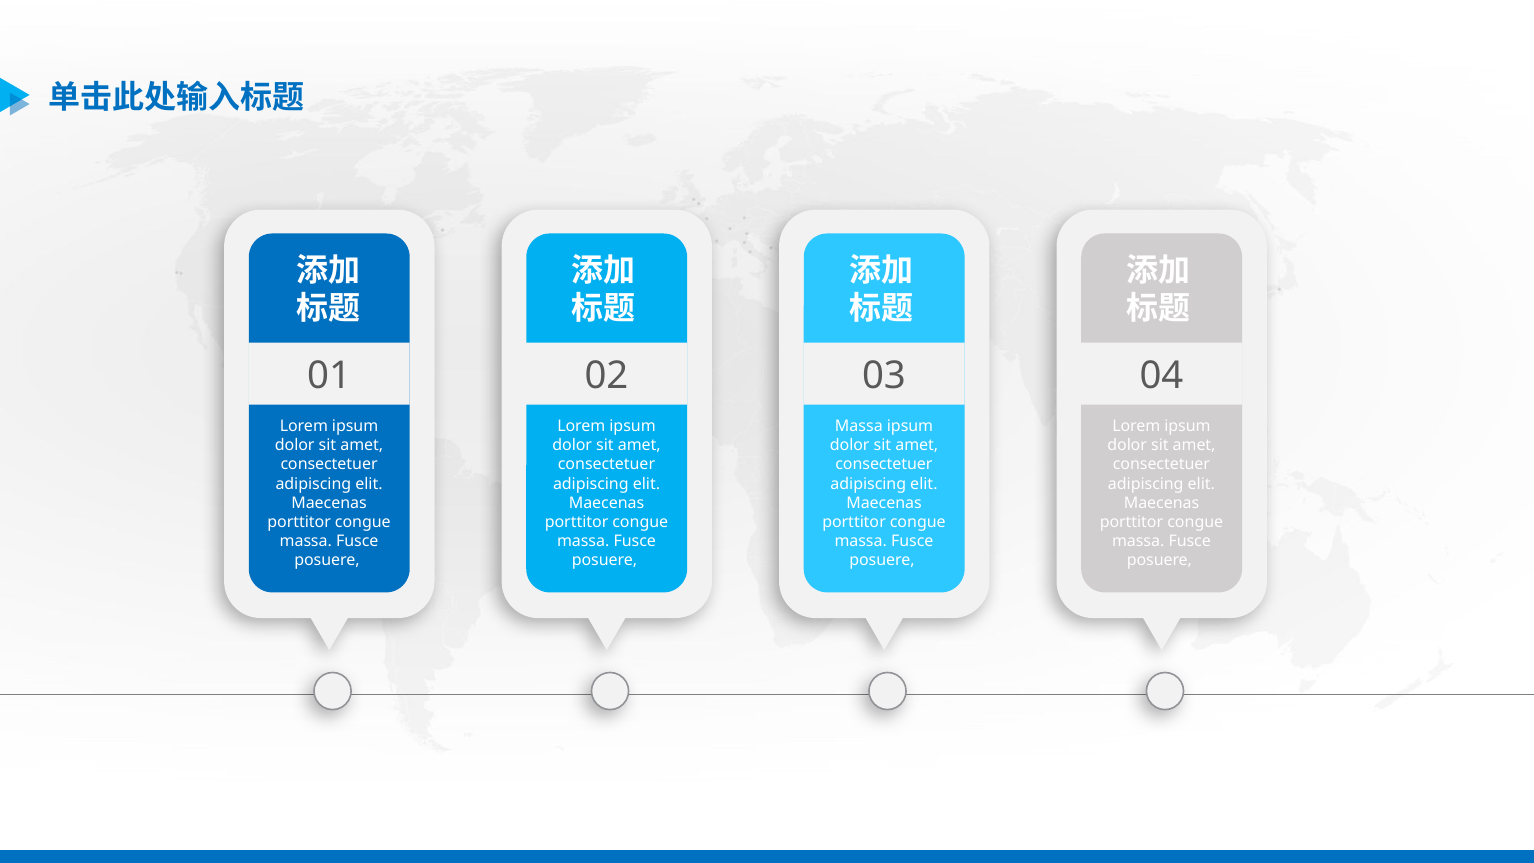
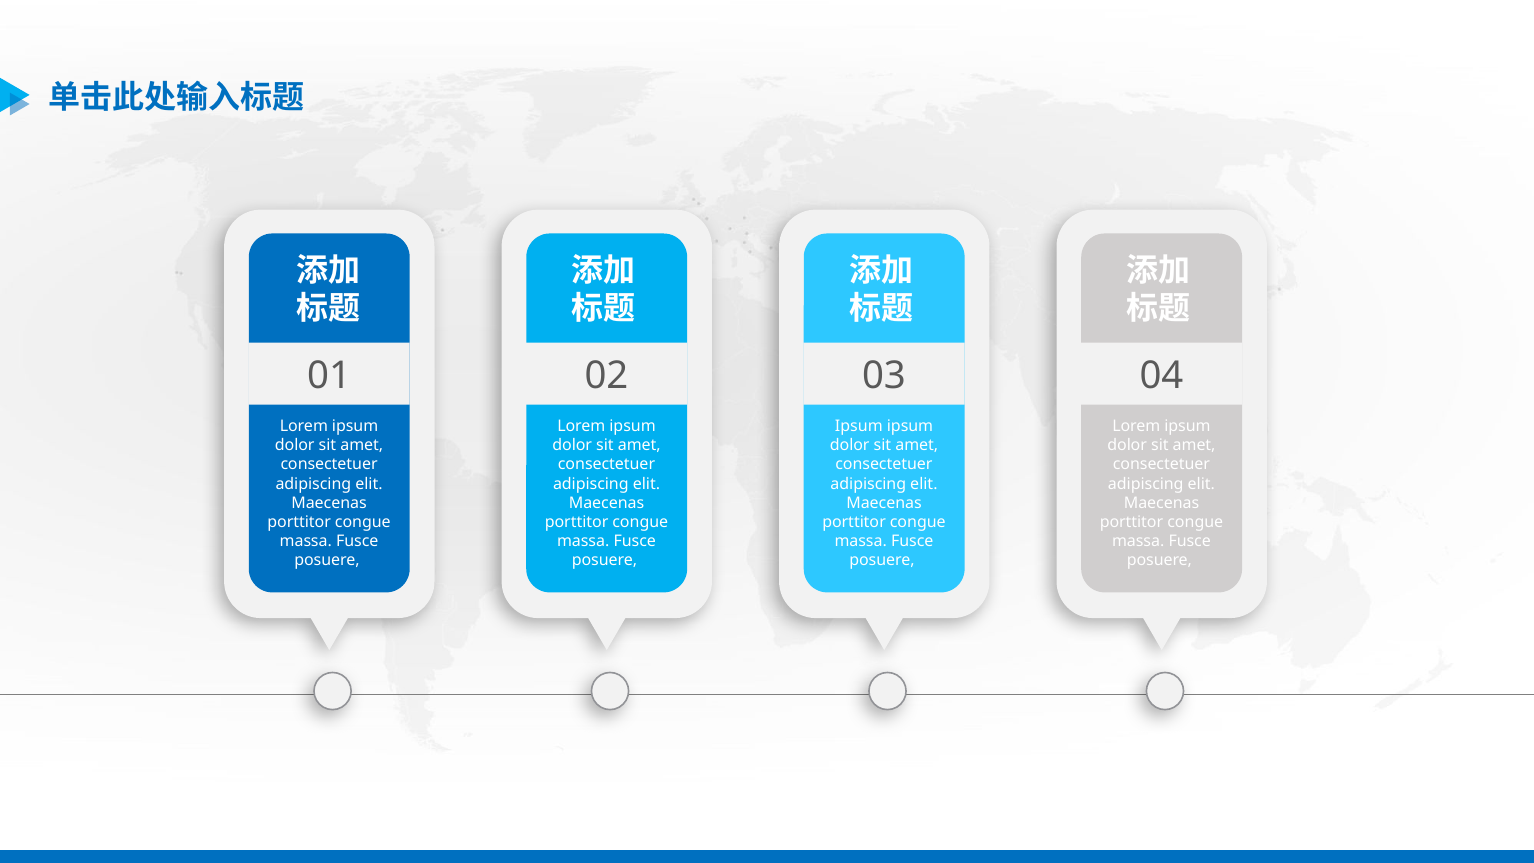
Massa: Massa -> Ipsum (859, 426)
